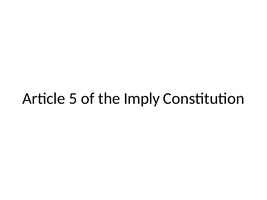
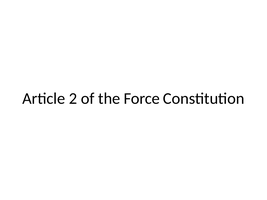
5: 5 -> 2 (73, 99)
Imply: Imply -> Force (142, 99)
